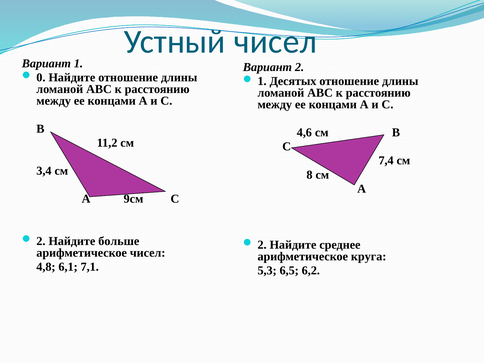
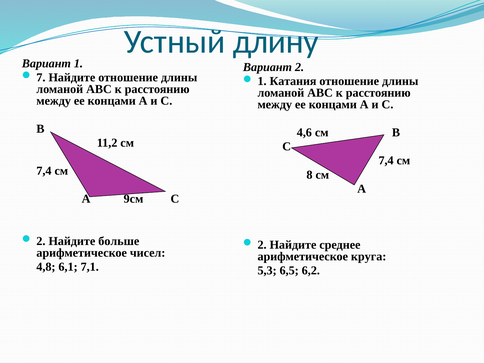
Устный чисел: чисел -> длину (276, 42)
0: 0 -> 7 (41, 77)
Десятых: Десятых -> Катания (293, 81)
3,4: 3,4 -> 7,4 (44, 171)
